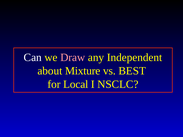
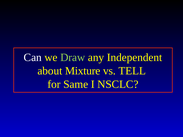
Draw colour: pink -> light green (73, 58)
BEST: BEST -> TELL (132, 71)
Local: Local -> Same (76, 84)
